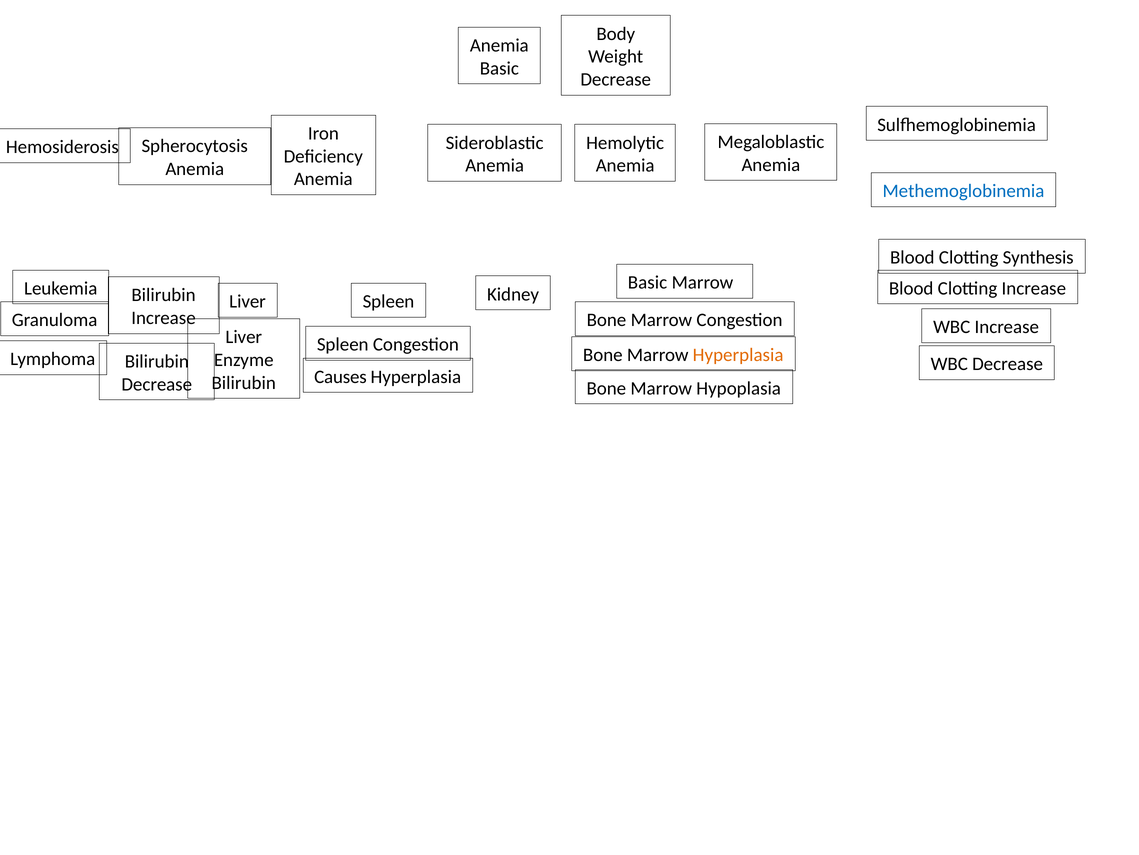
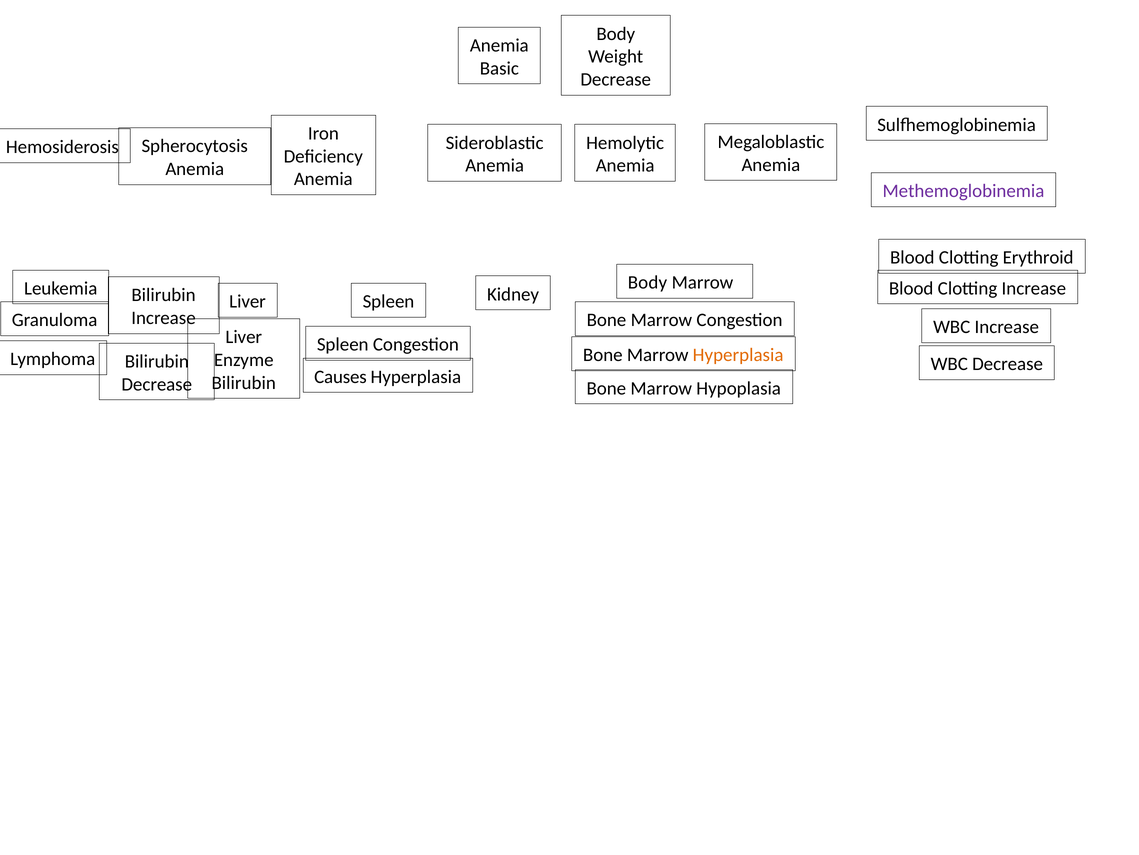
Methemoglobinemia colour: blue -> purple (963, 191)
Synthesis: Synthesis -> Erythroid (1038, 257)
Basic: Basic -> Body (647, 282)
